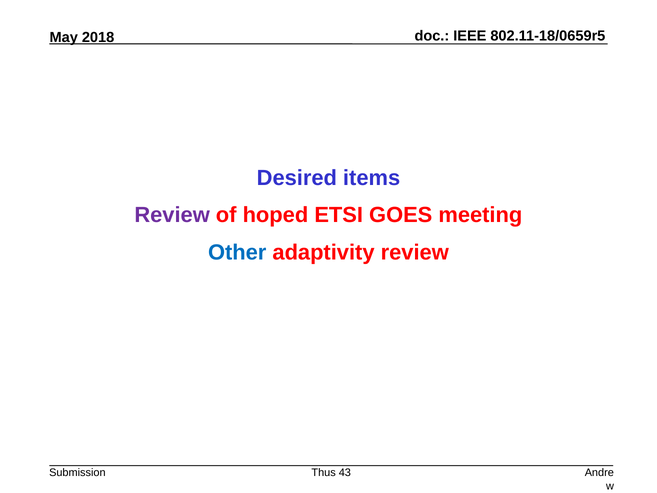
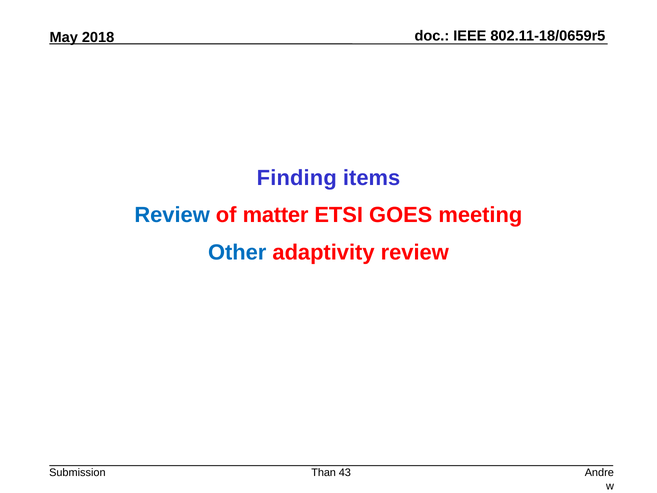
Desired: Desired -> Finding (297, 178)
Review colour: purple -> blue (172, 215)
hoped: hoped -> matter (276, 215)
Thus: Thus -> Than (324, 473)
